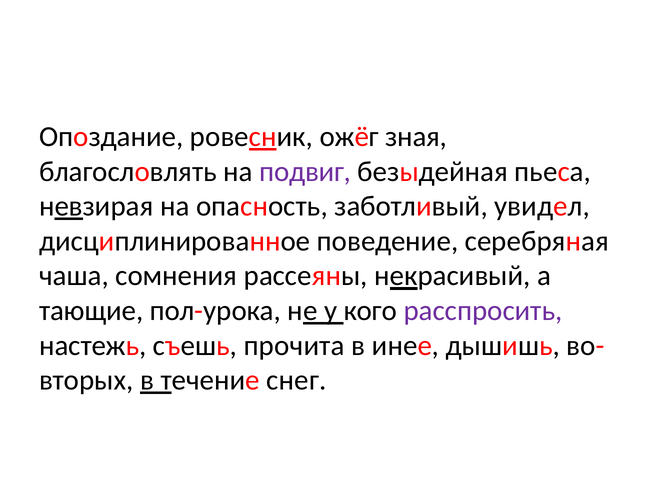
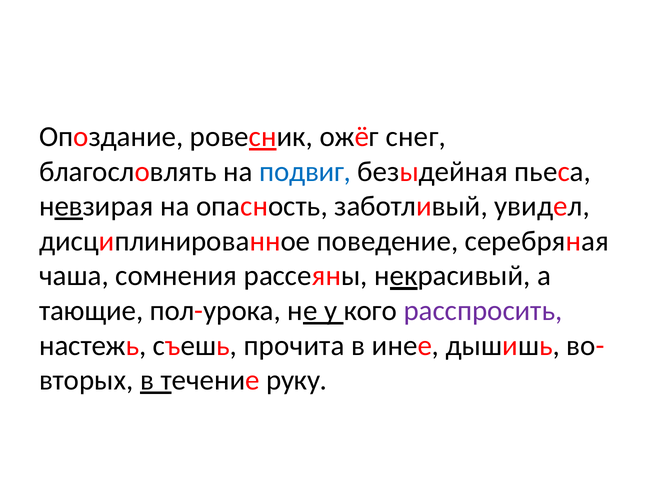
зная: зная -> снег (416, 137)
подвиг colour: purple -> blue (305, 172)
снег: снег -> руку (297, 380)
